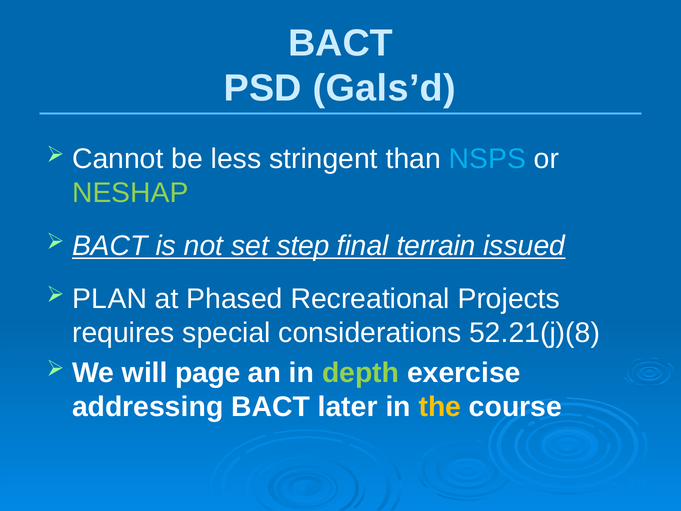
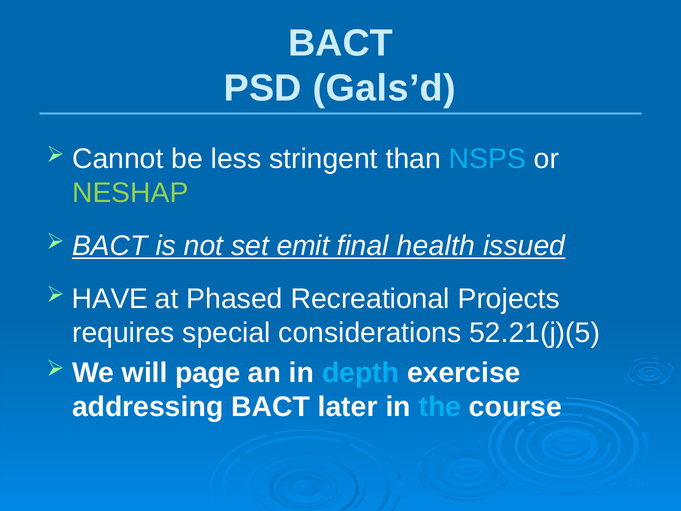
step: step -> emit (303, 246)
terrain: terrain -> health (436, 246)
PLAN: PLAN -> HAVE (110, 299)
52.21(j)(8: 52.21(j)(8 -> 52.21(j)(5 (535, 333)
depth colour: light green -> light blue (361, 372)
the colour: yellow -> light blue (440, 407)
